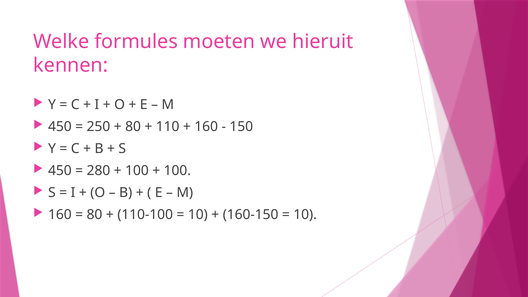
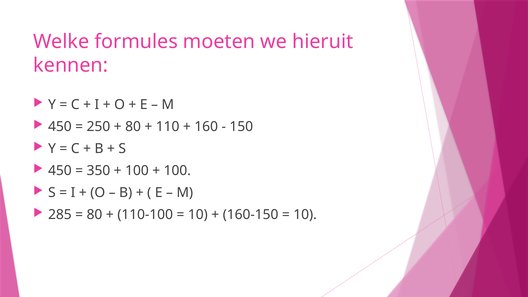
280: 280 -> 350 (98, 171)
160: 160 -> 285 (60, 215)
